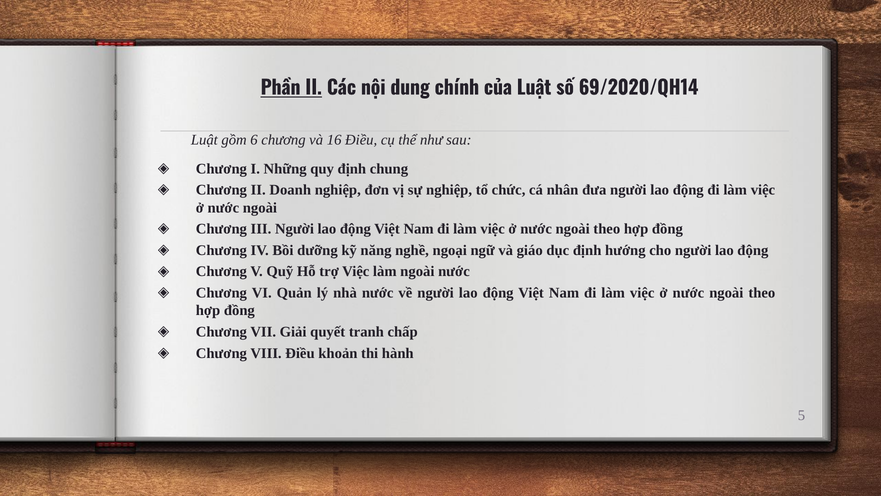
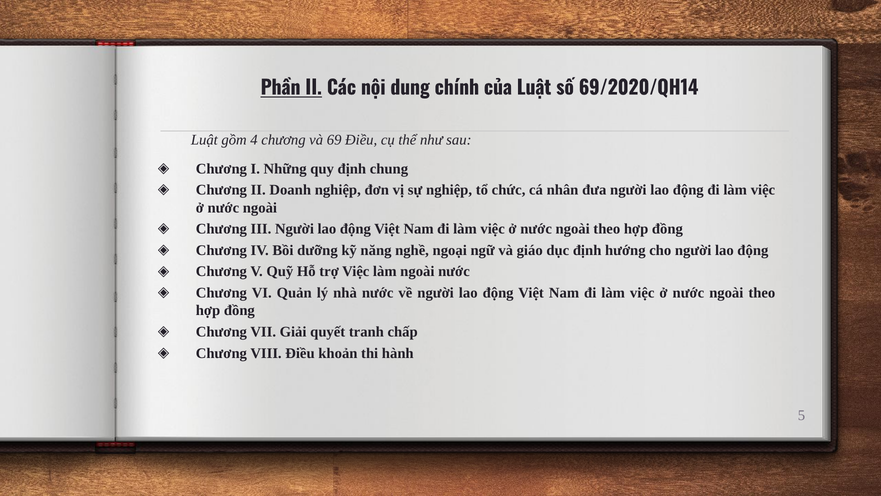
6: 6 -> 4 (254, 140)
16: 16 -> 69 (334, 140)
